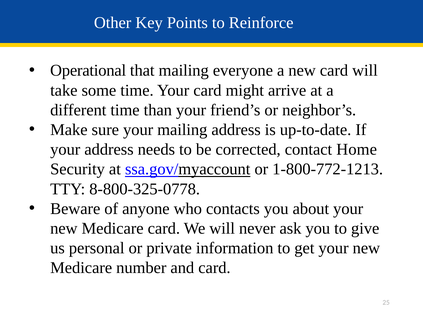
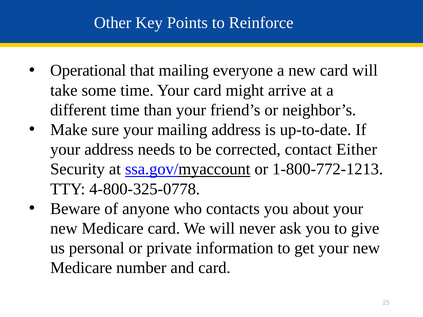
Home: Home -> Either (357, 150)
8-800-325-0778: 8-800-325-0778 -> 4-800-325-0778 (145, 189)
